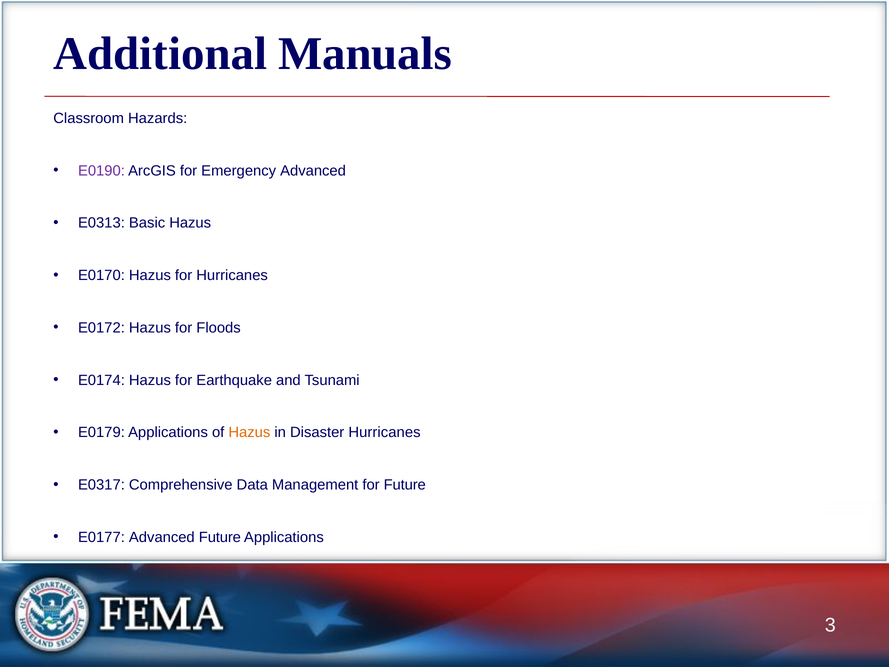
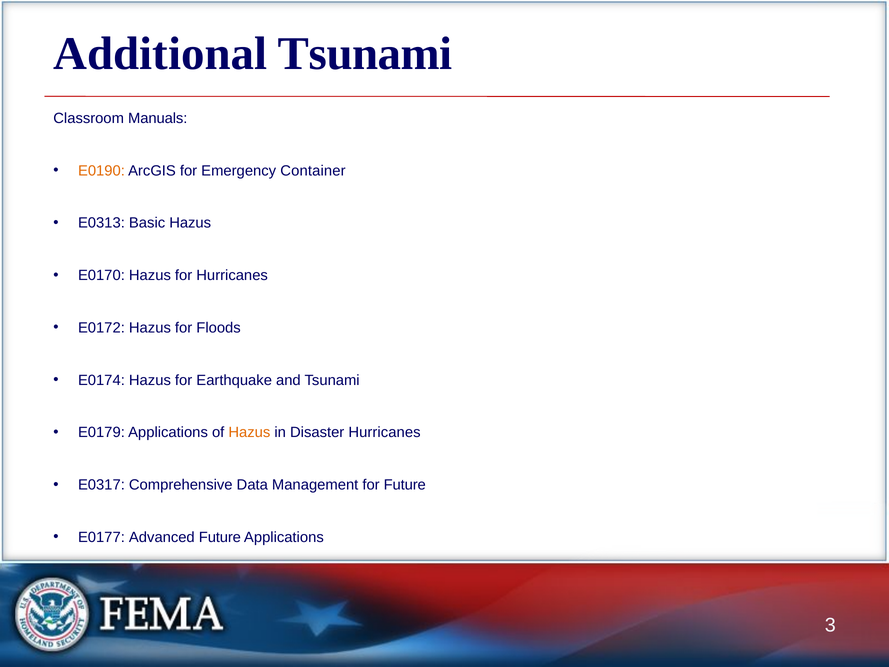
Additional Manuals: Manuals -> Tsunami (365, 54)
Hazards: Hazards -> Manuals (158, 118)
E0190 colour: purple -> orange (101, 171)
Emergency Advanced: Advanced -> Container (313, 171)
